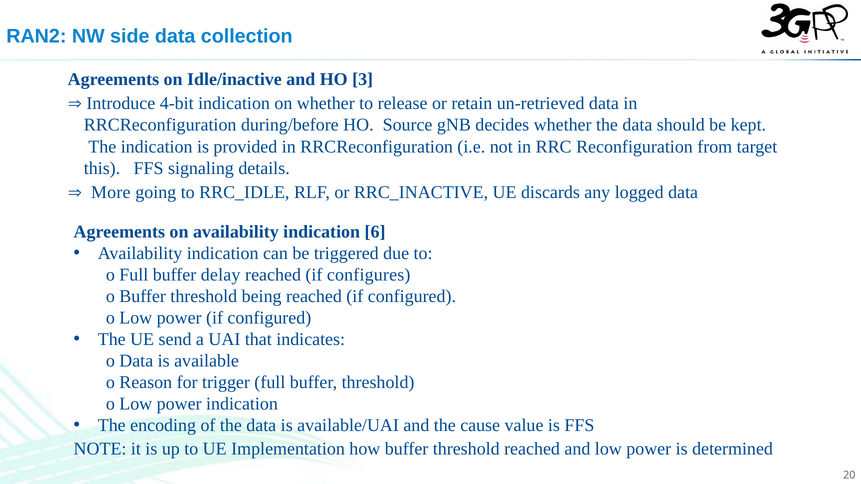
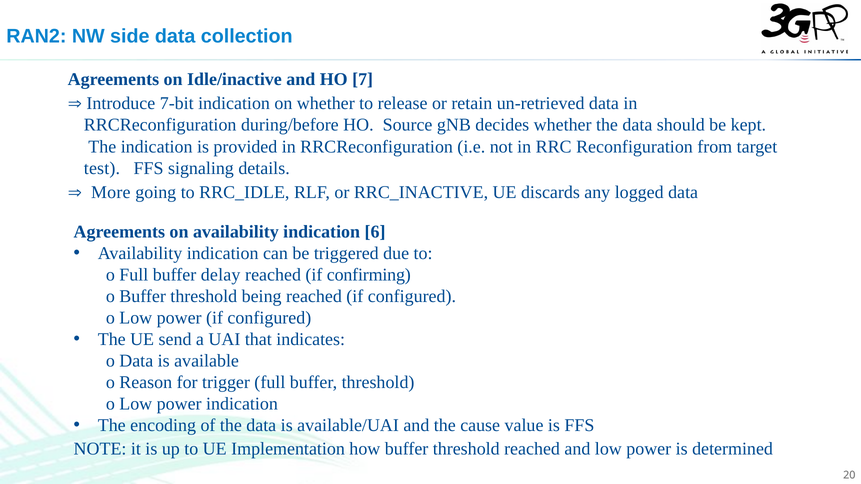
3: 3 -> 7 (363, 79)
4-bit: 4-bit -> 7-bit (177, 104)
this: this -> test (102, 168)
configures: configures -> confirming (369, 275)
